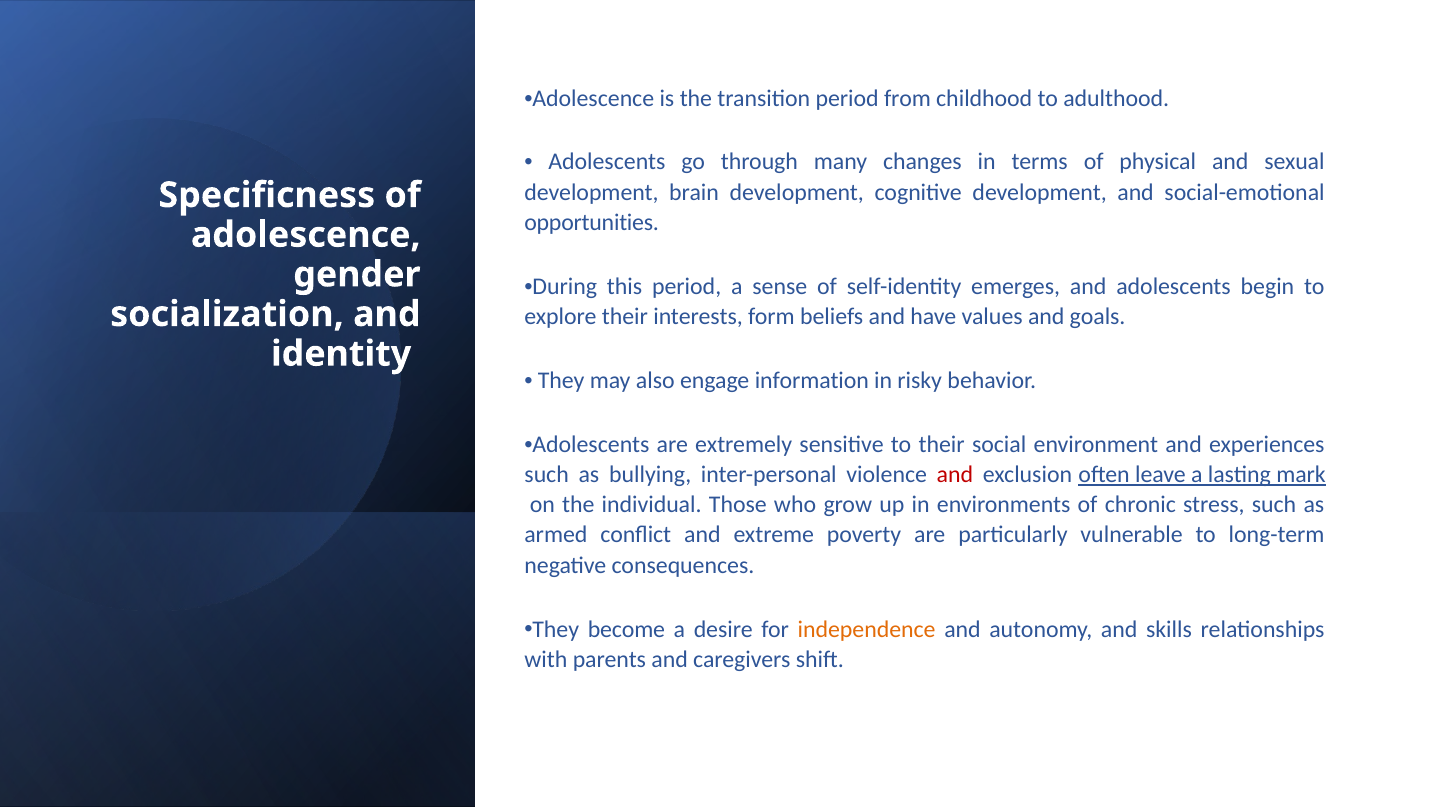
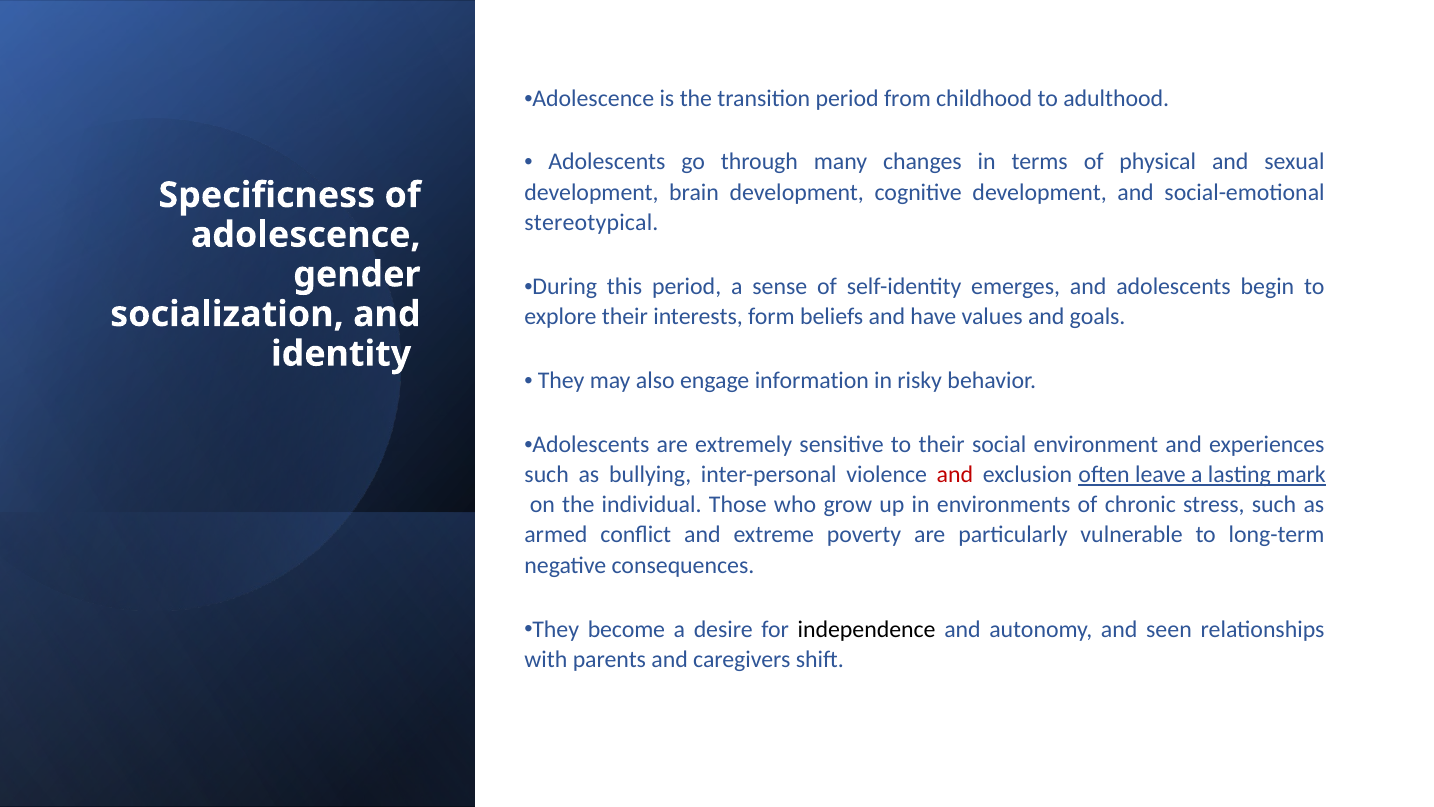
opportunities: opportunities -> stereotypical (591, 222)
independence colour: orange -> black (867, 629)
skills: skills -> seen (1169, 629)
